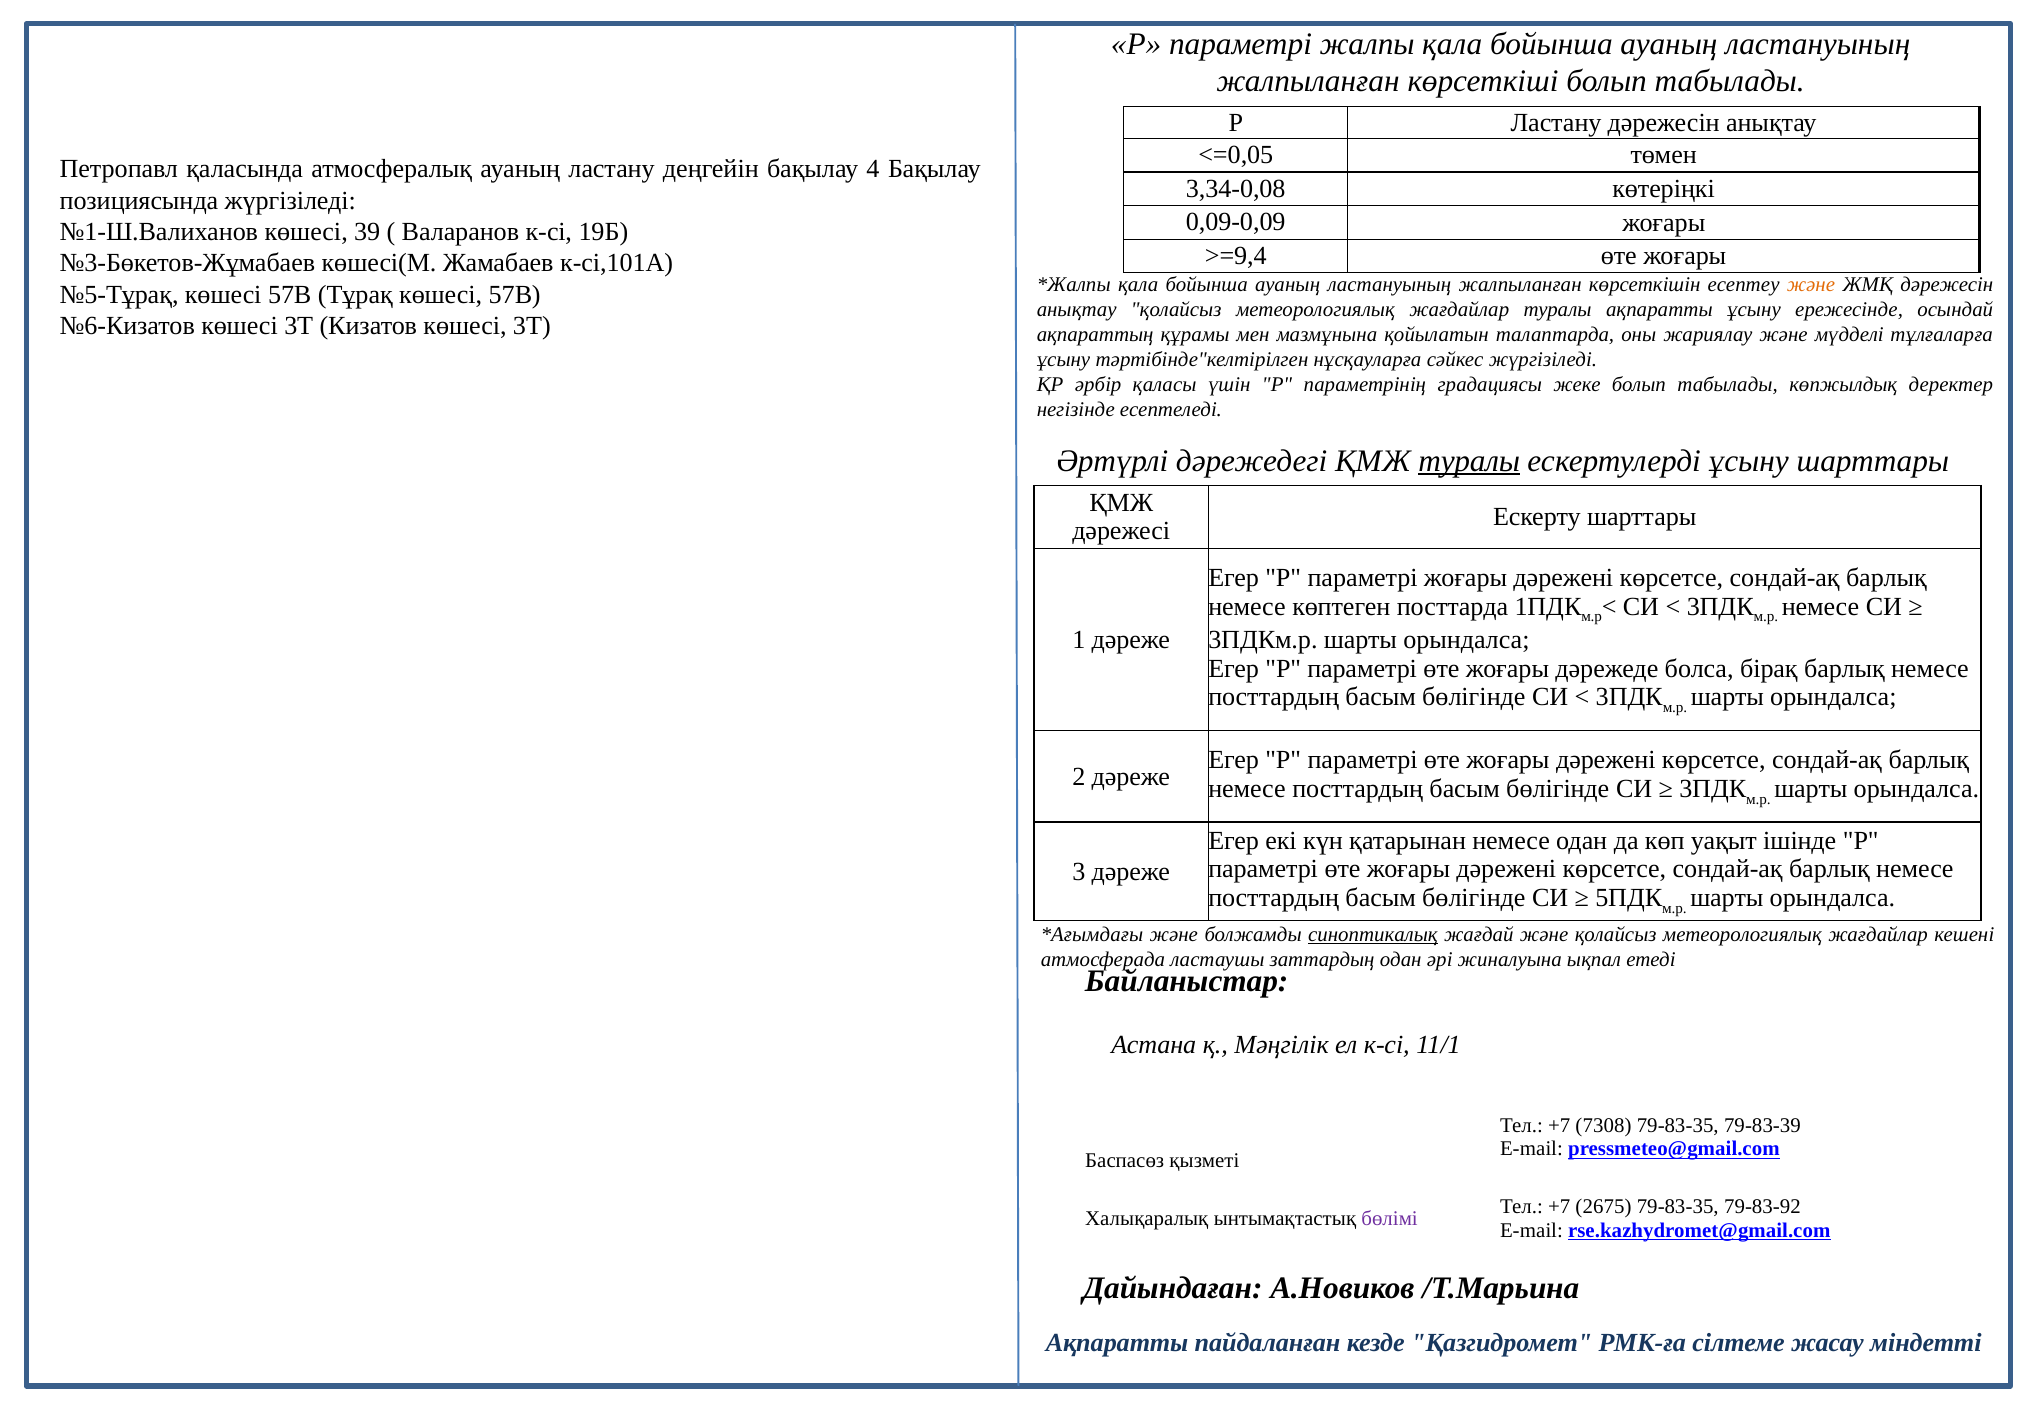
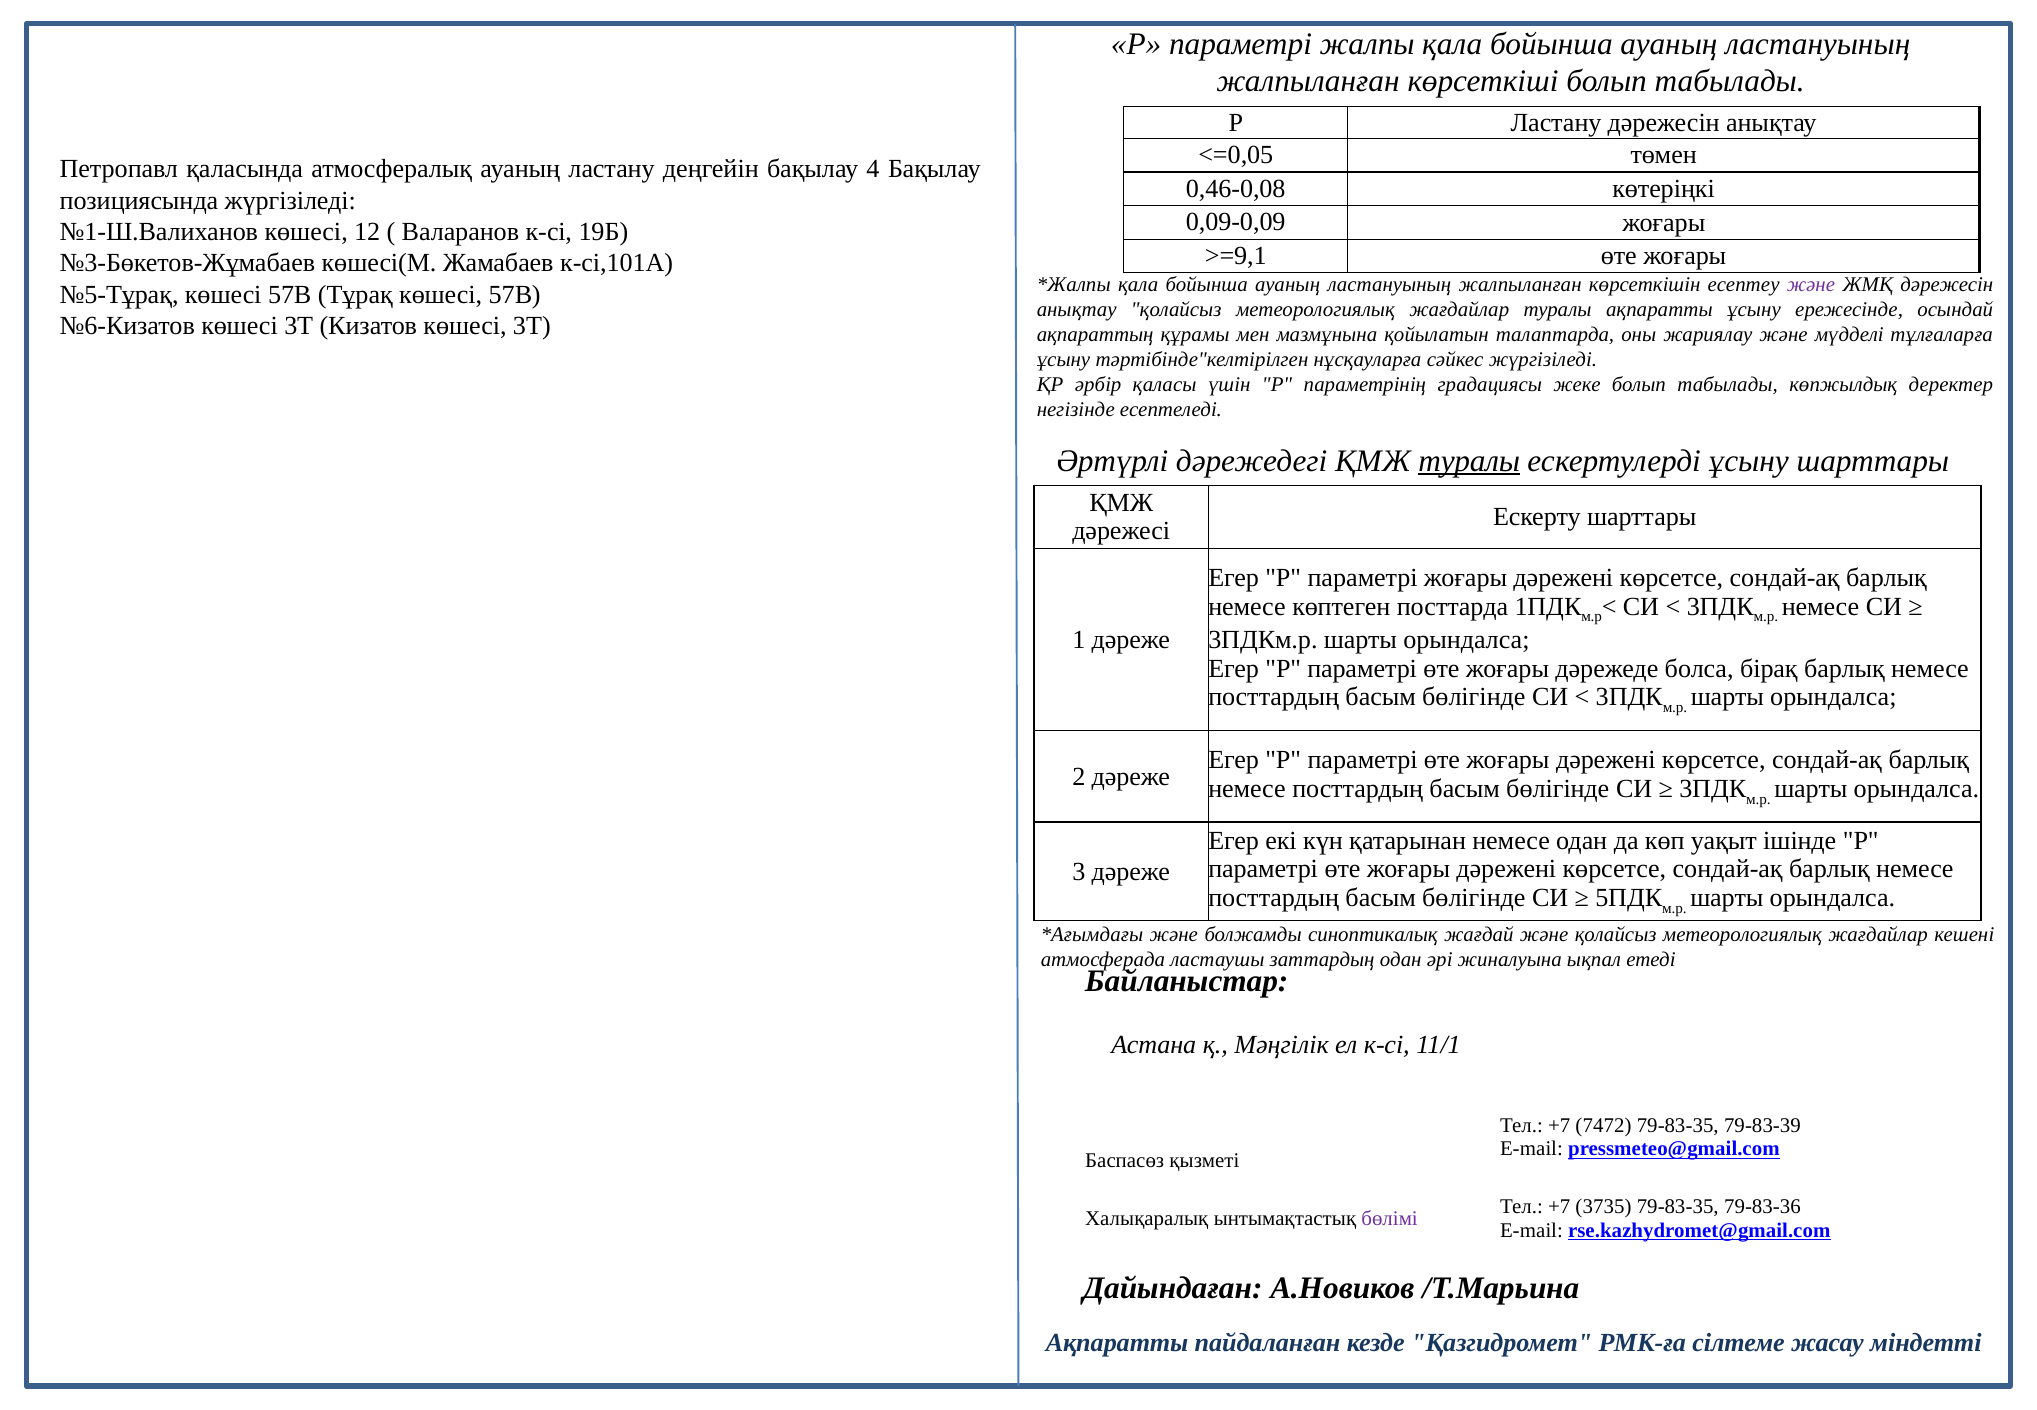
3,34-0,08: 3,34-0,08 -> 0,46-0,08 (1236, 189)
39: 39 -> 12 (367, 232)
>=9,4: >=9,4 -> >=9,1 (1236, 256)
және colour: orange -> purple (1811, 285)
синоптикалық underline: present -> none (1373, 935)
7308: 7308 -> 7472 (1603, 1126)
2675: 2675 -> 3735 (1603, 1207)
79-83-92: 79-83-92 -> 79-83-36 (1762, 1207)
